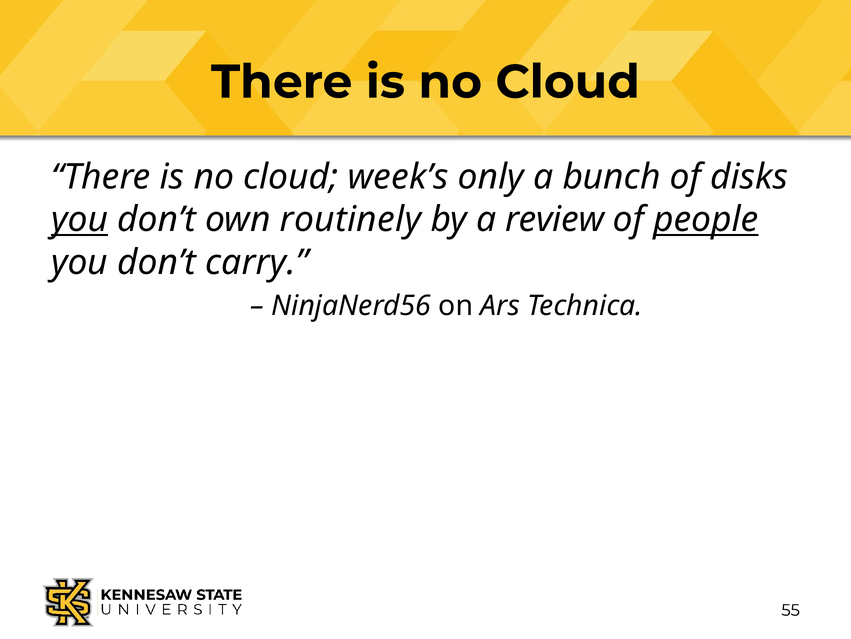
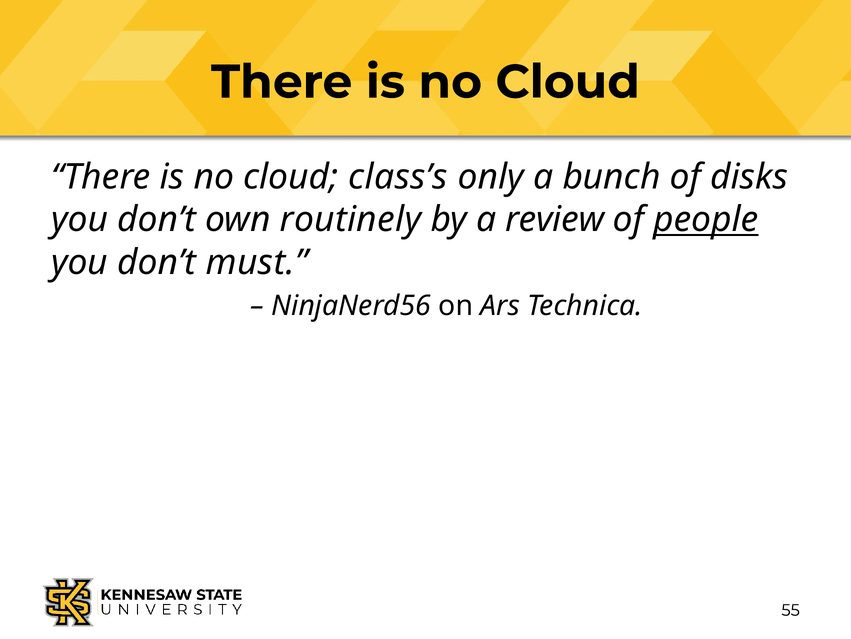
week’s: week’s -> class’s (398, 177)
you underline: present -> none (80, 219)
carry: carry -> must (257, 262)
